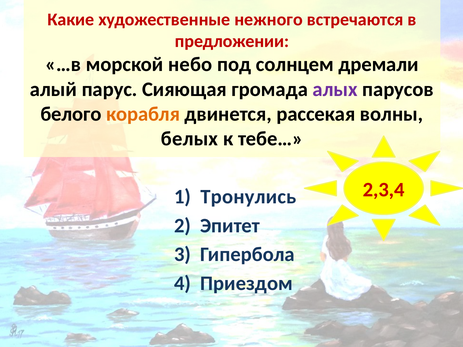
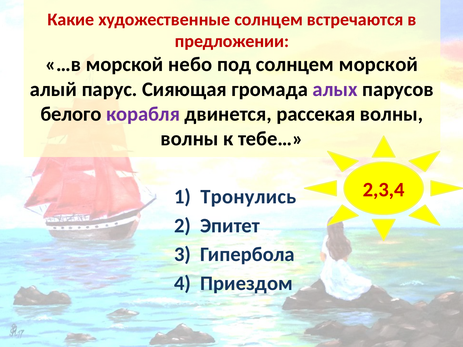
художественные нежного: нежного -> солнцем (269, 20)
солнцем дремали: дремали -> морской (378, 65)
корабля colour: orange -> purple (143, 114)
белых: белых -> волны (190, 139)
